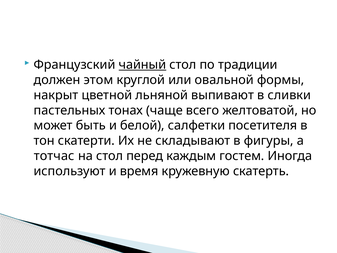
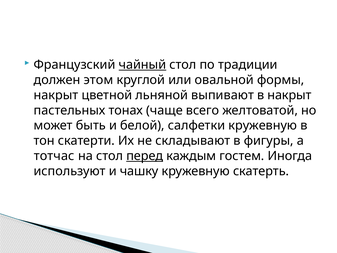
в сливки: сливки -> накрыт (289, 95)
салфетки посетителя: посетителя -> кружевную (263, 125)
перед underline: none -> present (145, 156)
время: время -> чашку (139, 171)
